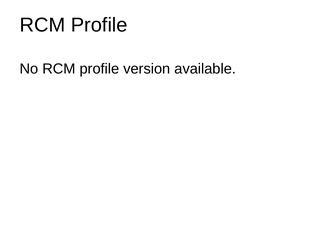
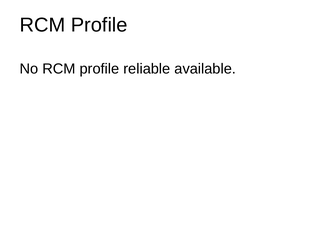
version: version -> reliable (147, 69)
